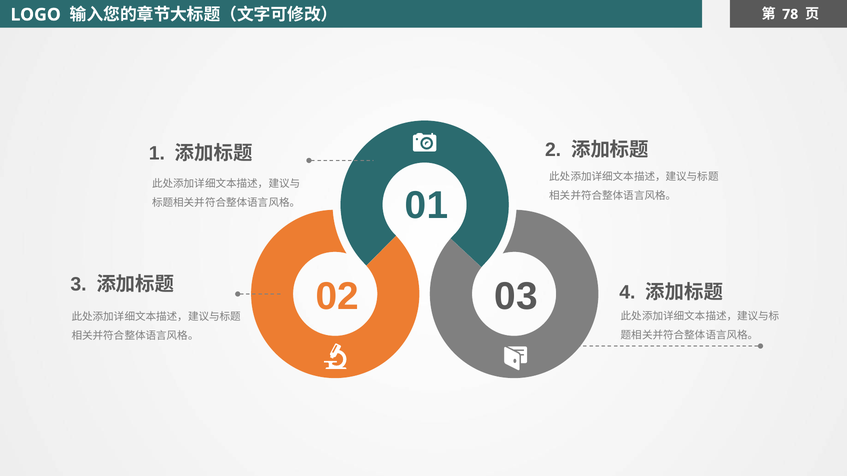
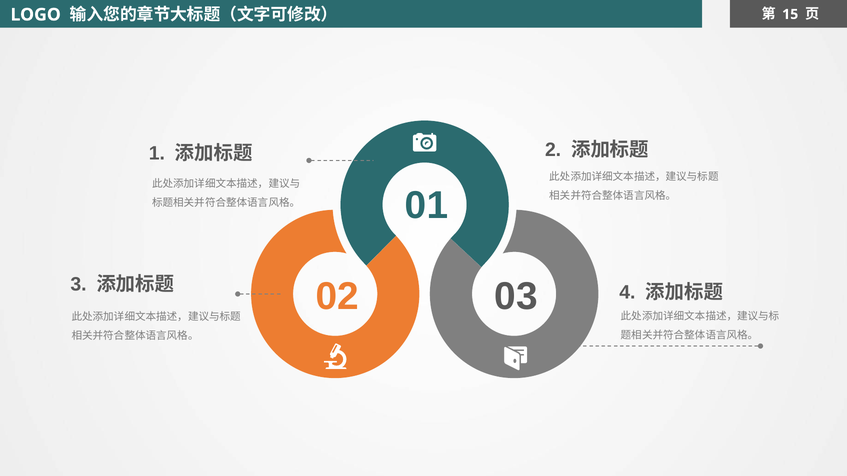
78: 78 -> 15 (790, 14)
